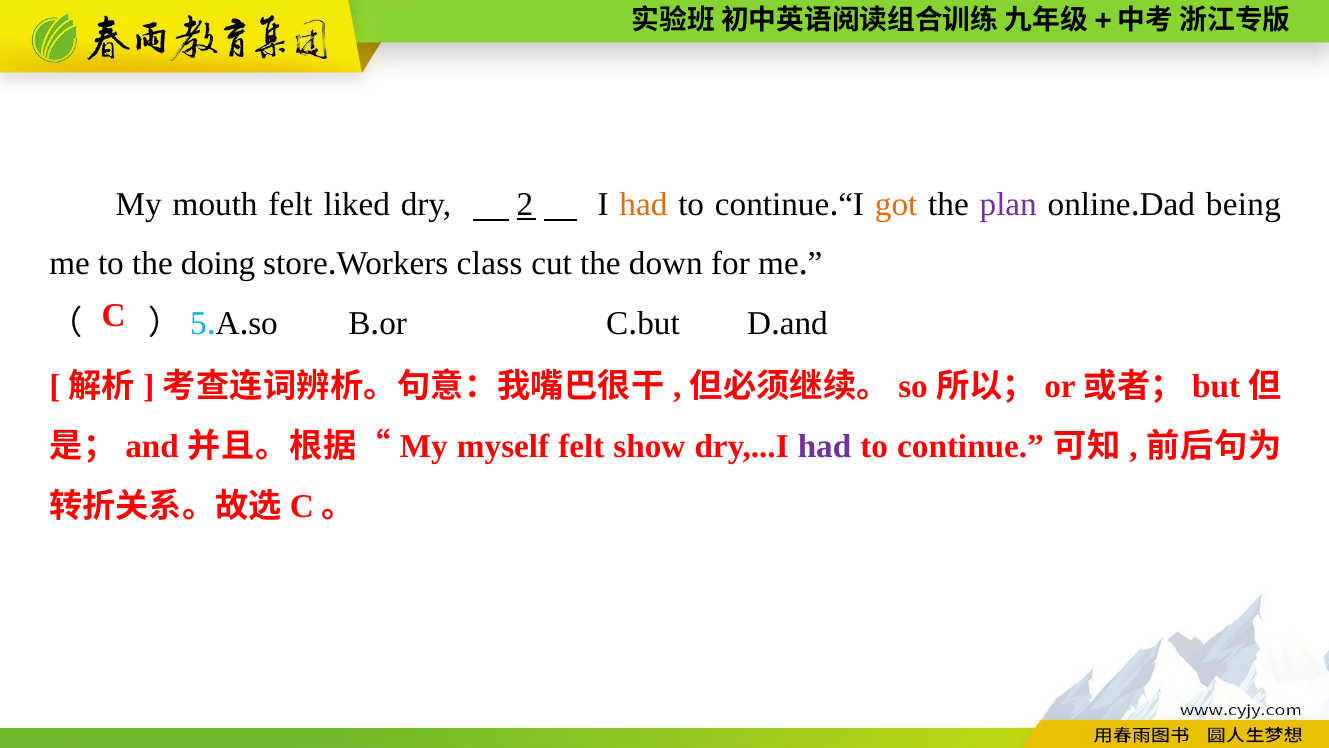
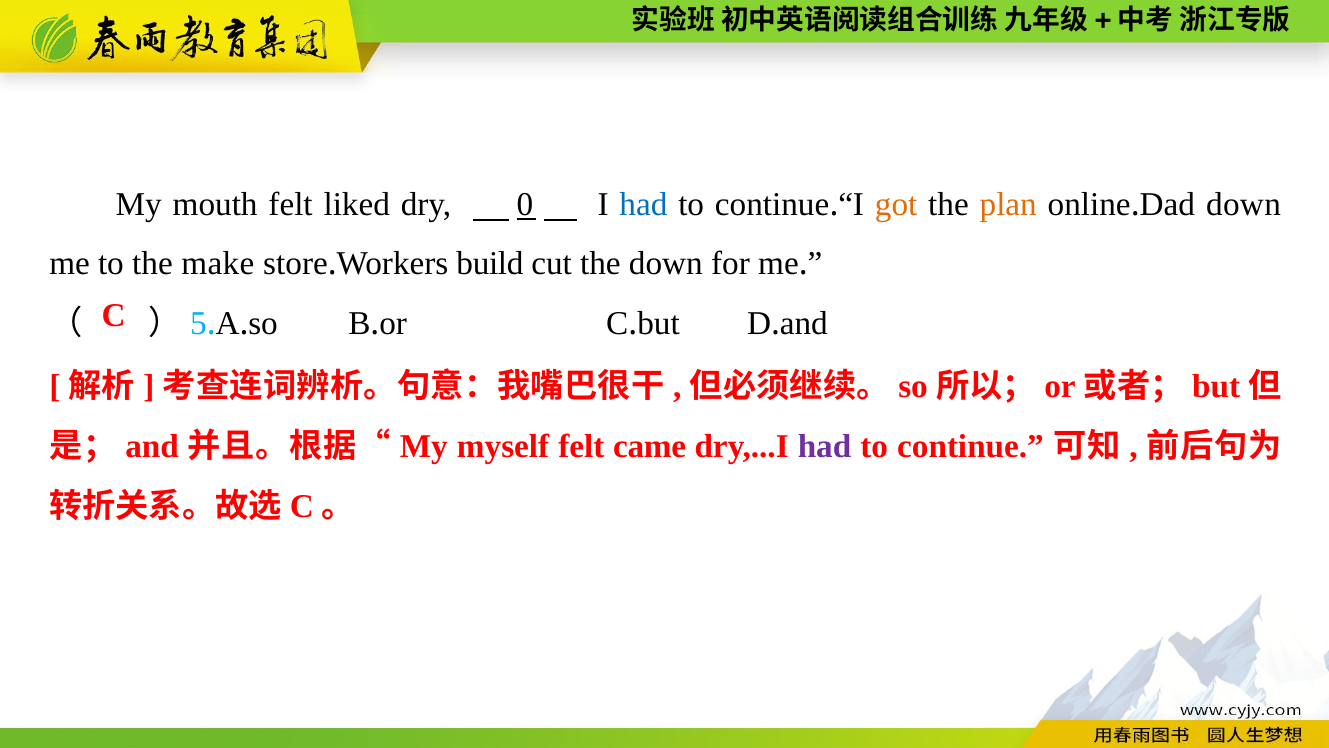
2: 2 -> 0 (525, 204)
had colour: orange -> blue (643, 204)
plan colour: purple -> orange (1008, 204)
being: being -> down (1243, 204)
doing: doing -> make (218, 264)
class: class -> build (490, 264)
show: show -> came (650, 446)
